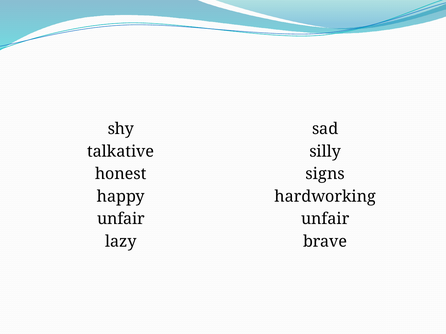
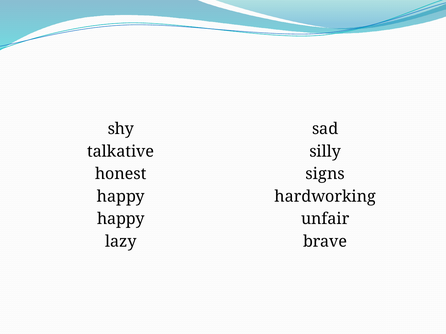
unfair: unfair -> happy (121, 219)
